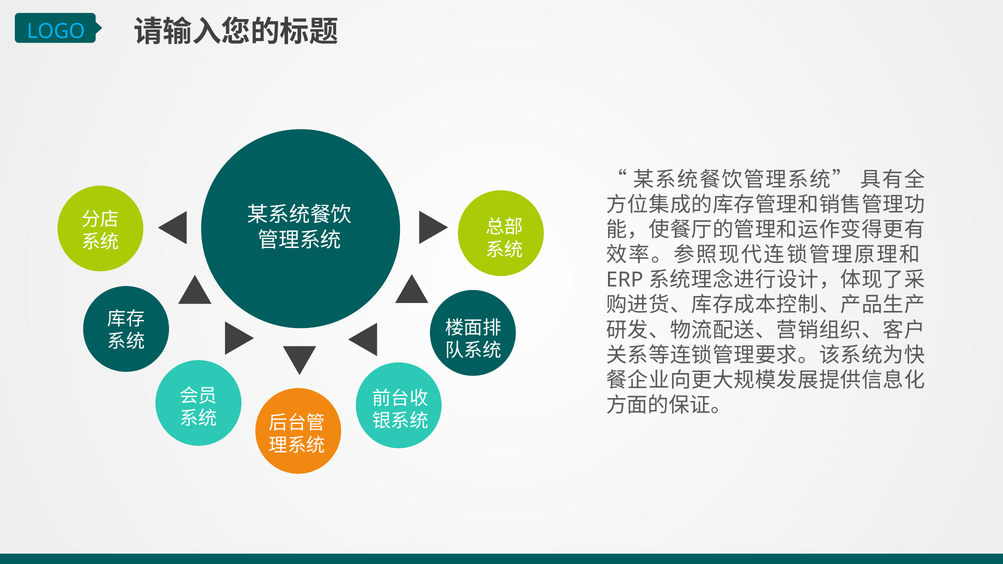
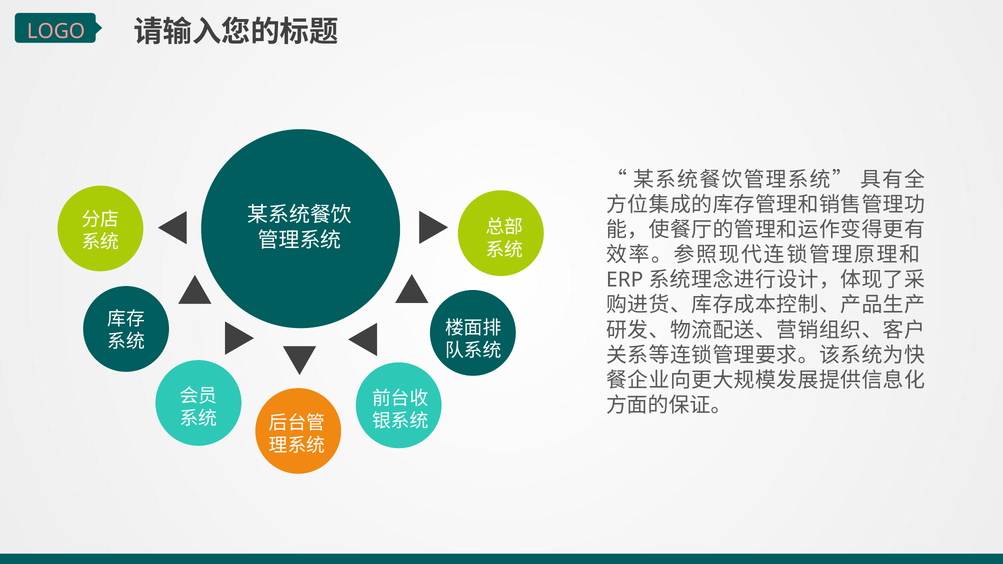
LOGO colour: light blue -> pink (56, 31)
